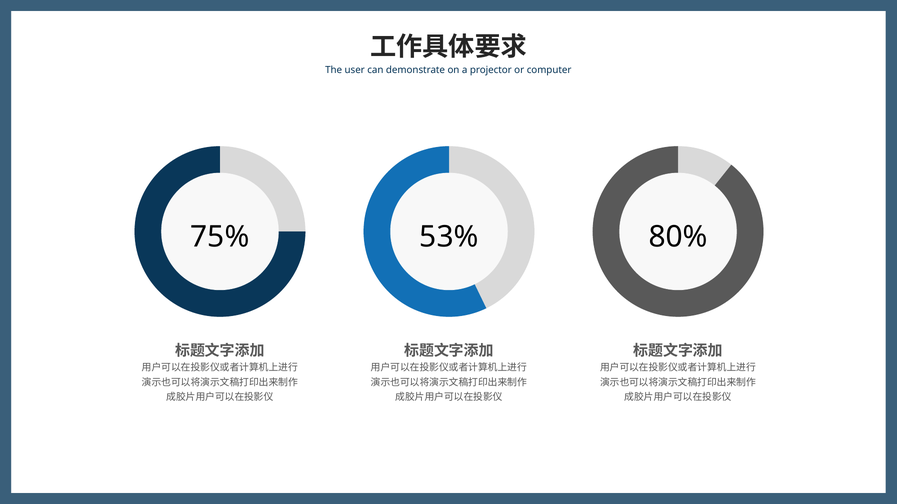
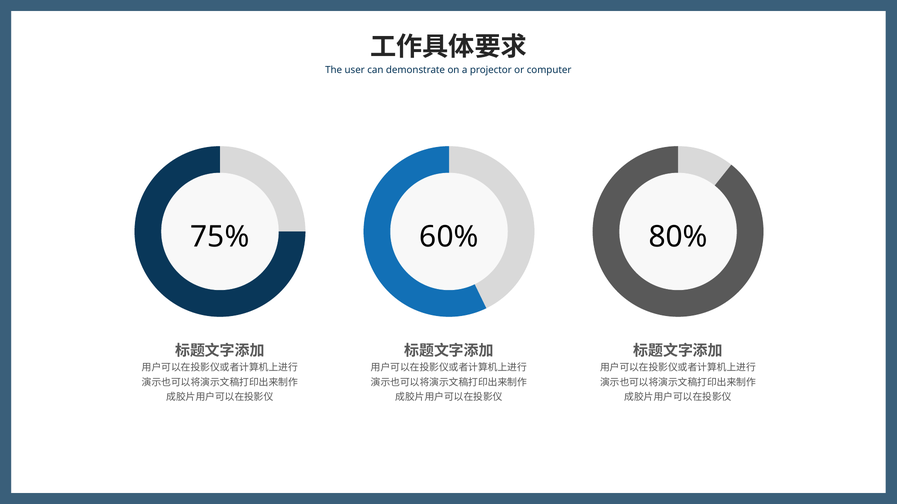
53%: 53% -> 60% (449, 237)
